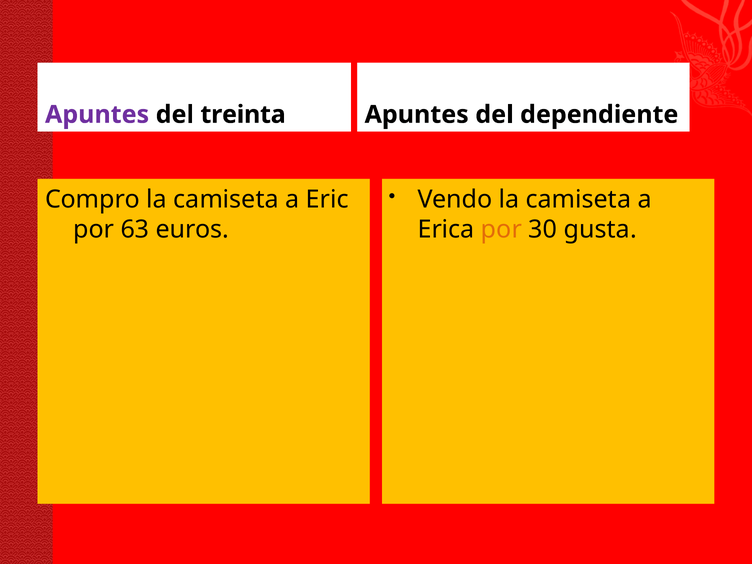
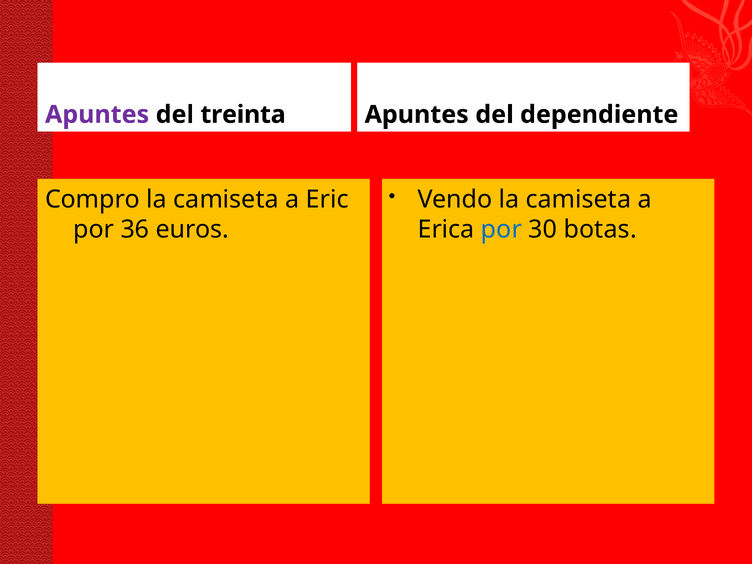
63: 63 -> 36 (135, 229)
por colour: orange -> blue (501, 229)
gusta: gusta -> botas (600, 229)
